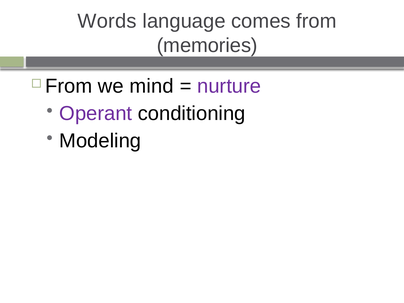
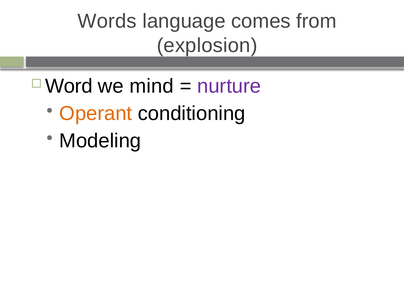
memories: memories -> explosion (207, 46)
From: From -> Word (69, 86)
Operant colour: purple -> orange (96, 114)
